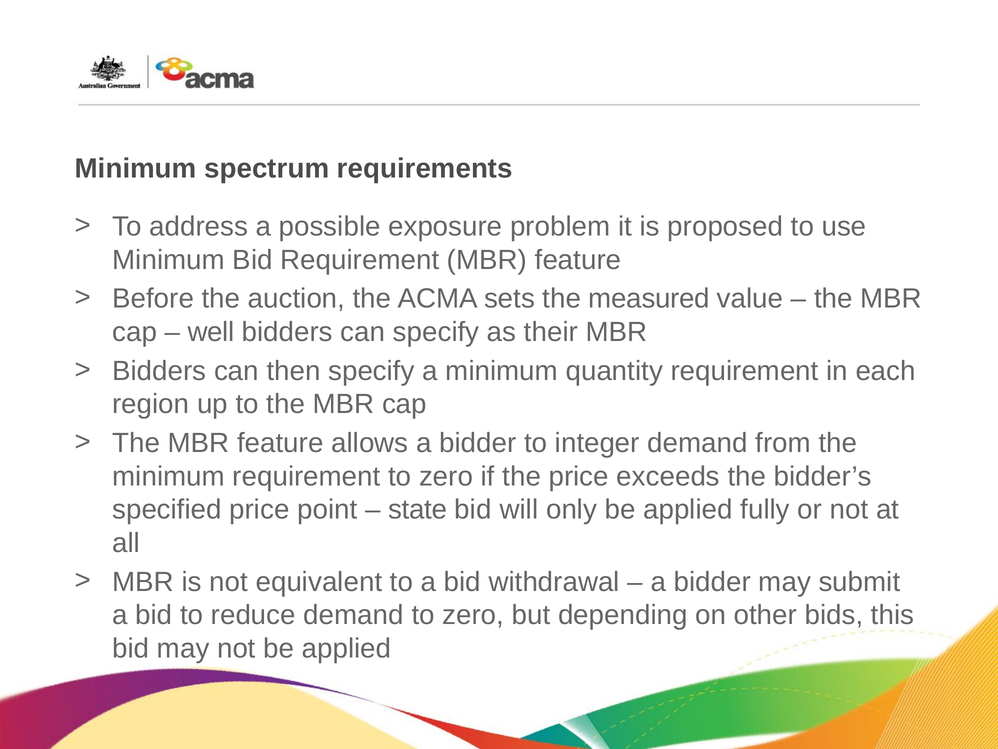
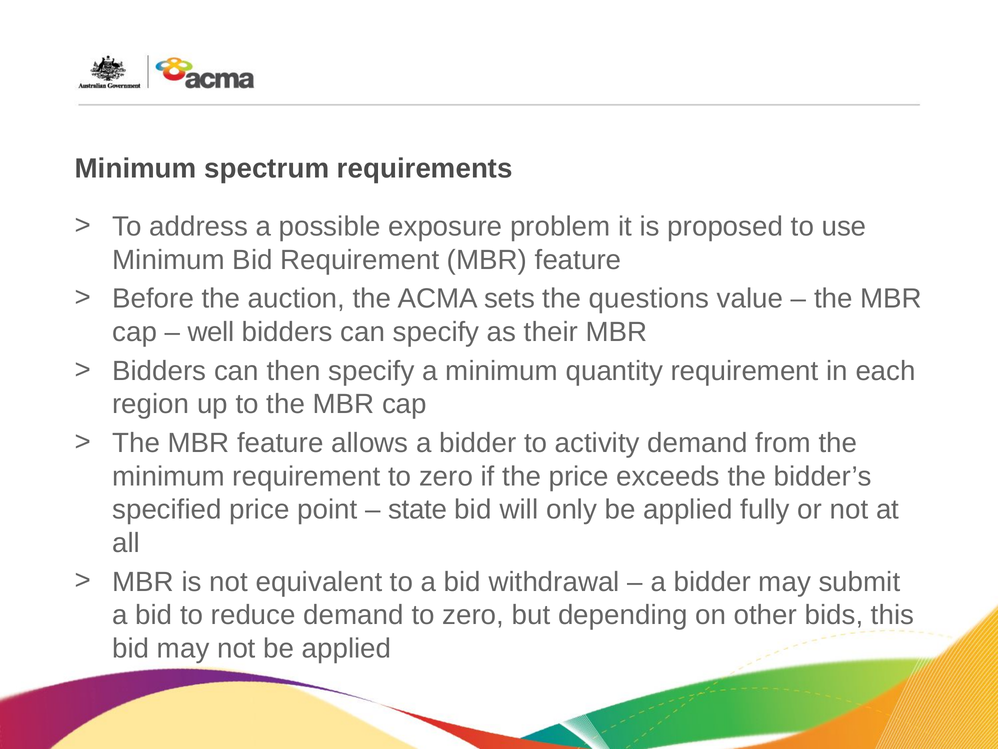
measured: measured -> questions (649, 299)
integer: integer -> activity (597, 443)
